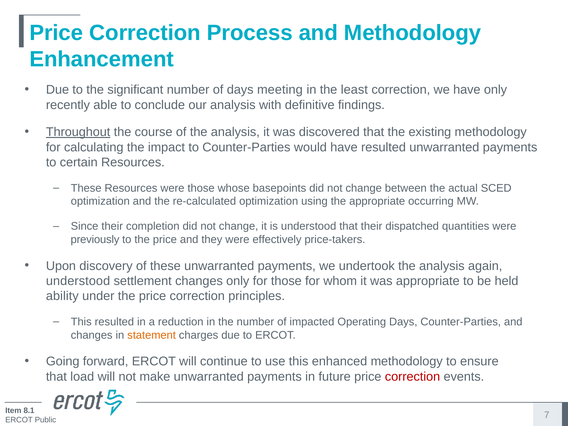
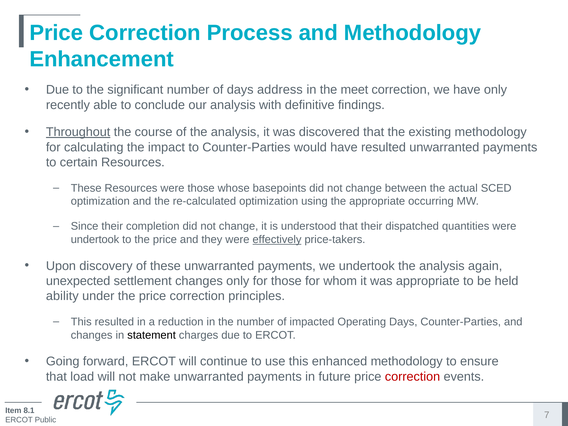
meeting: meeting -> address (280, 90)
least: least -> meet (354, 90)
previously: previously -> undertook (95, 240)
effectively underline: none -> present (277, 240)
understood: understood -> unexpected (78, 281)
statement colour: orange -> black (152, 335)
